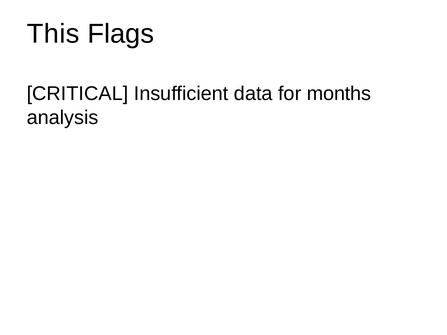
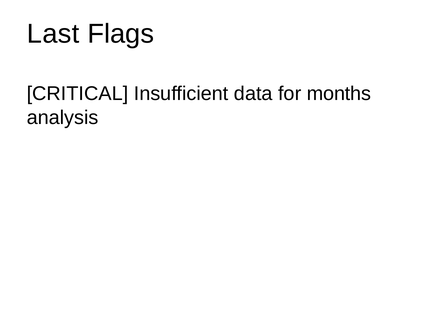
This: This -> Last (53, 34)
